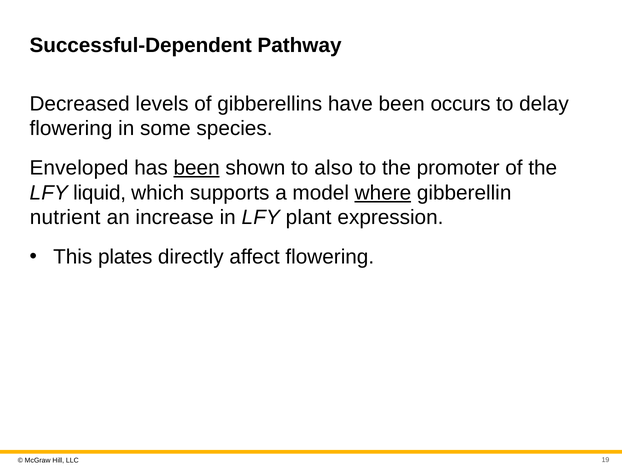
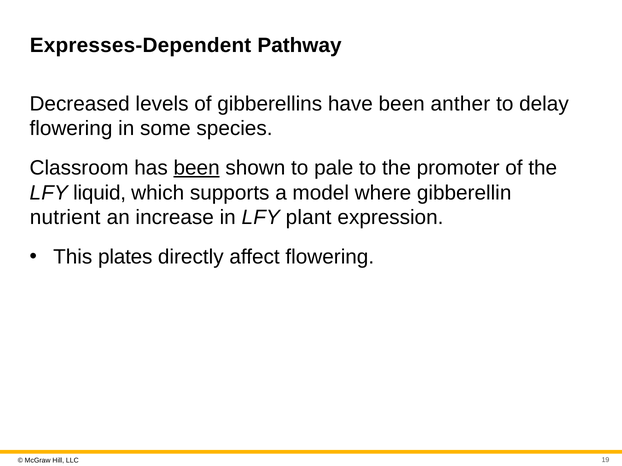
Successful-Dependent: Successful-Dependent -> Expresses-Dependent (141, 45)
occurs: occurs -> anther (460, 104)
Enveloped: Enveloped -> Classroom (79, 168)
also: also -> pale (334, 168)
where underline: present -> none (383, 193)
